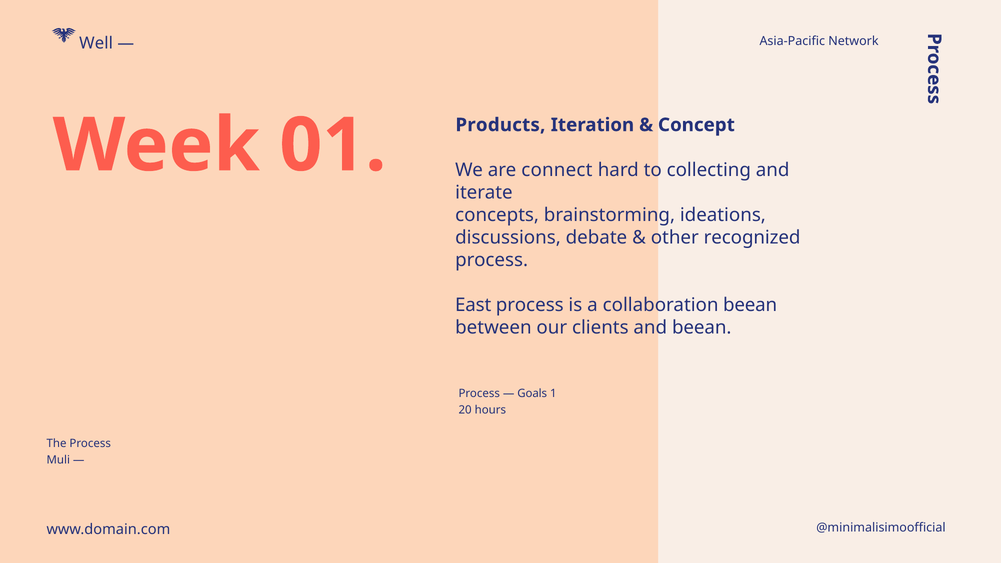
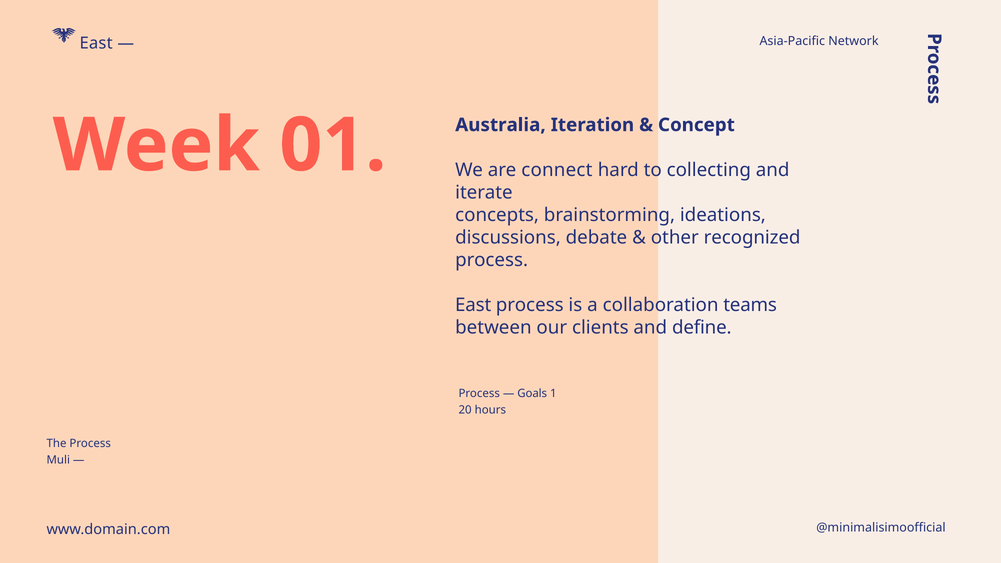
Well: Well -> East (96, 43)
Products: Products -> Australia (500, 125)
collaboration beean: beean -> teams (750, 305)
and beean: beean -> define (702, 328)
